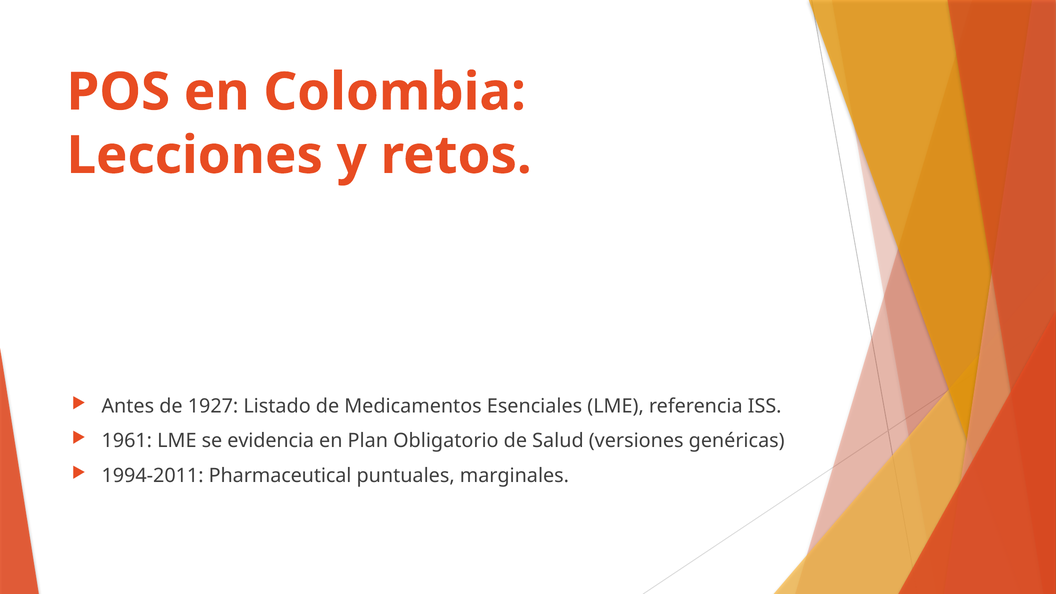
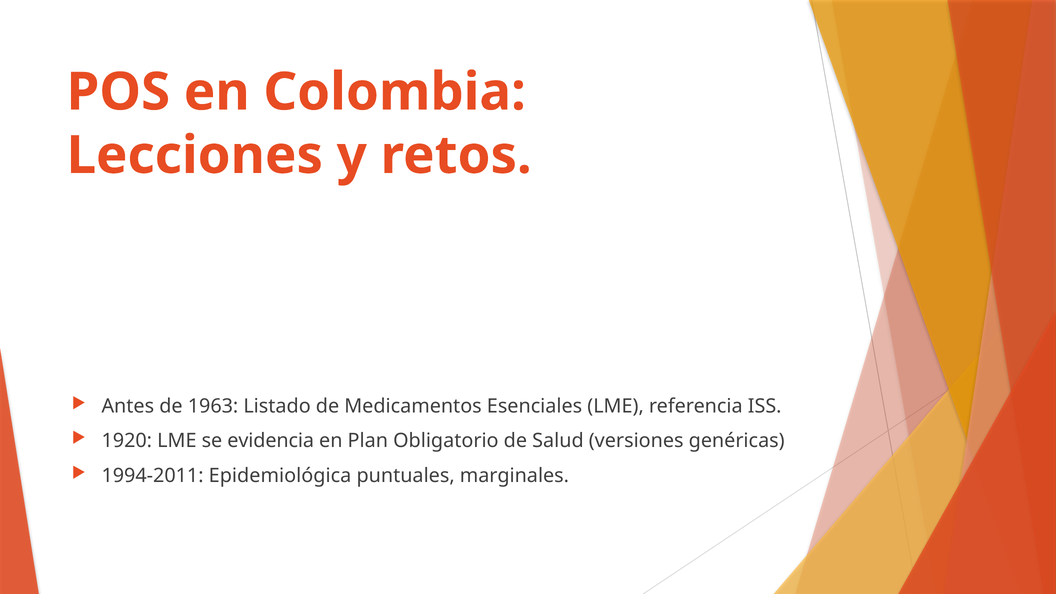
1927: 1927 -> 1963 (213, 406)
1961: 1961 -> 1920 (127, 441)
Pharmaceutical: Pharmaceutical -> Epidemiológica (280, 476)
